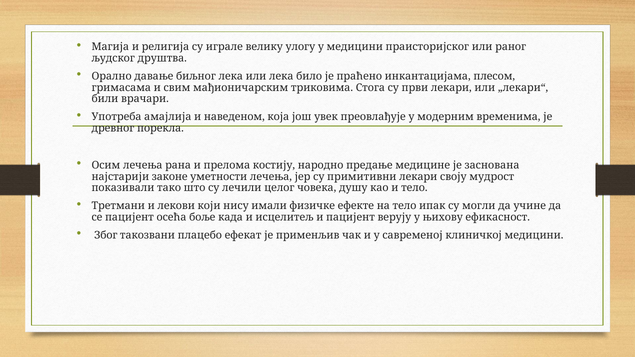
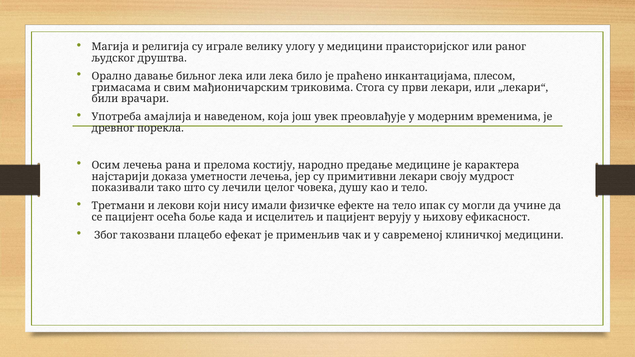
заснована: заснована -> карактера (492, 165)
законе: законе -> доказа (170, 177)
